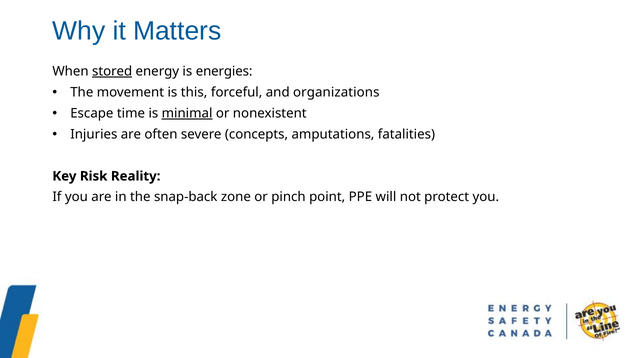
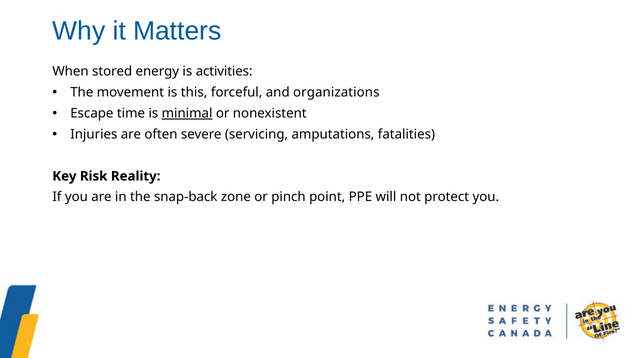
stored underline: present -> none (112, 71)
energies: energies -> activities (224, 71)
concepts: concepts -> servicing (257, 134)
